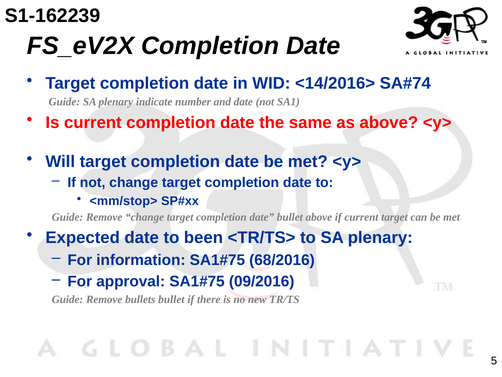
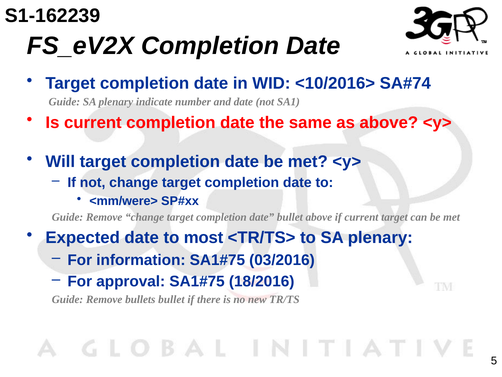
<14/2016>: <14/2016> -> <10/2016> (335, 83)
<mm/stop>: <mm/stop> -> <mm/were> (124, 201)
been: been -> most (204, 237)
68/2016: 68/2016 -> 03/2016 (282, 260)
09/2016: 09/2016 -> 18/2016 (262, 281)
